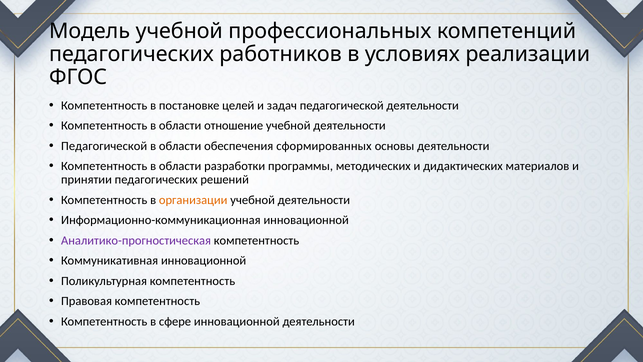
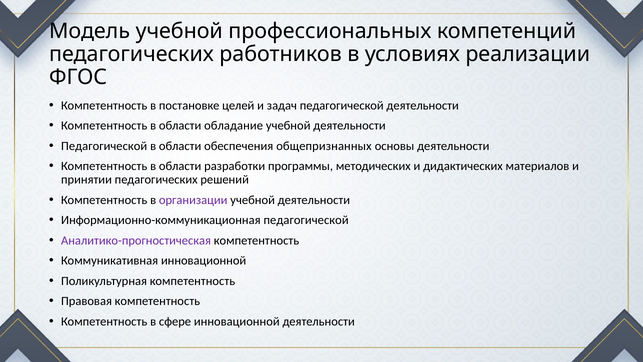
отношение: отношение -> обладание (234, 126)
сформированных: сформированных -> общепризнанных (324, 146)
организации colour: orange -> purple (193, 200)
Информационно-коммуникационная инновационной: инновационной -> педагогической (306, 220)
